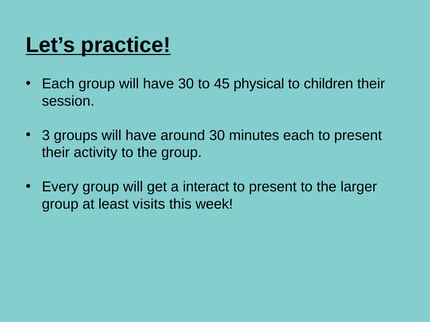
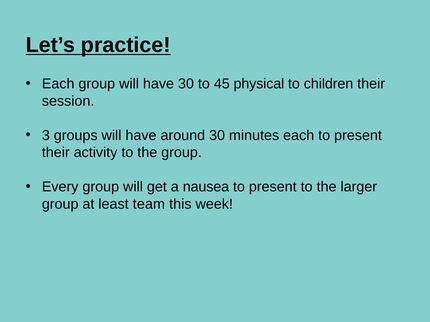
interact: interact -> nausea (206, 187)
visits: visits -> team (149, 204)
